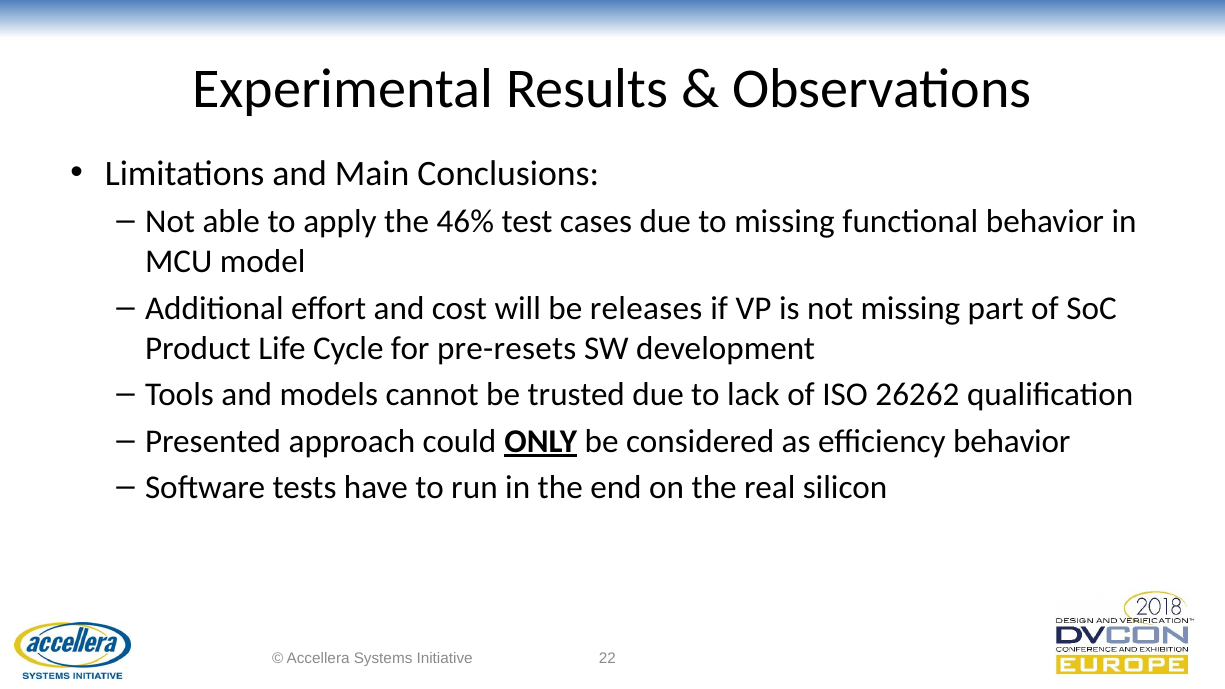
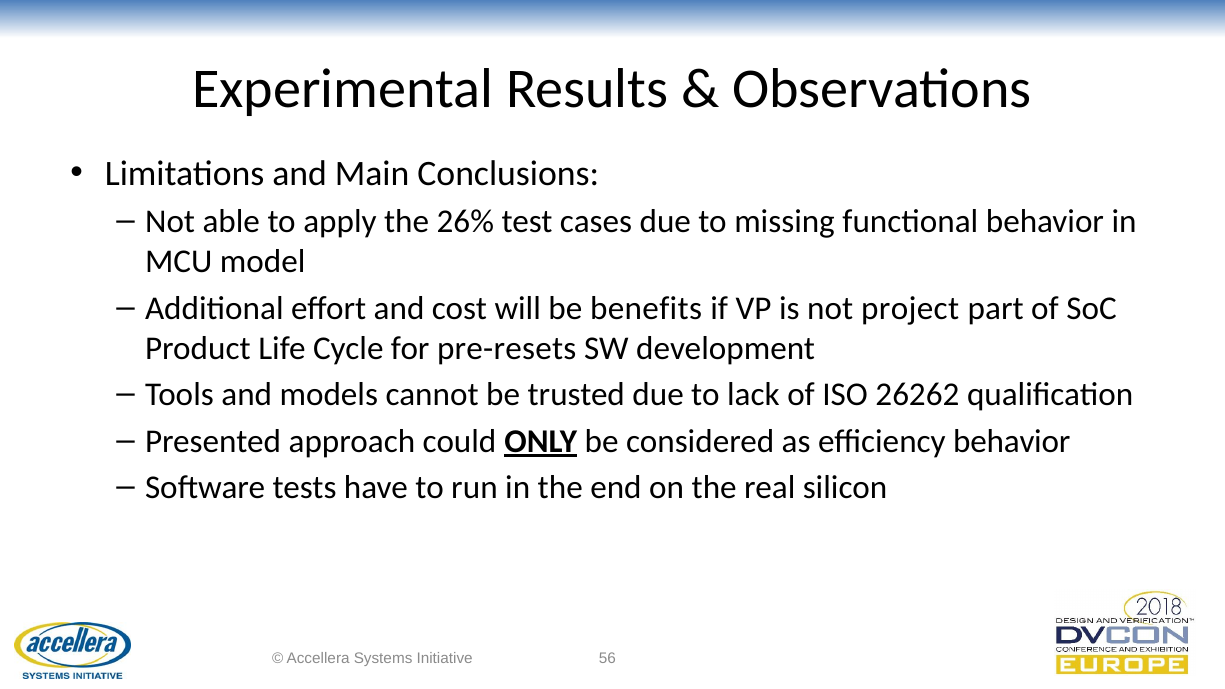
46%: 46% -> 26% (465, 222)
releases: releases -> benefits (646, 308)
not missing: missing -> project (910, 308)
22: 22 -> 56 (607, 658)
